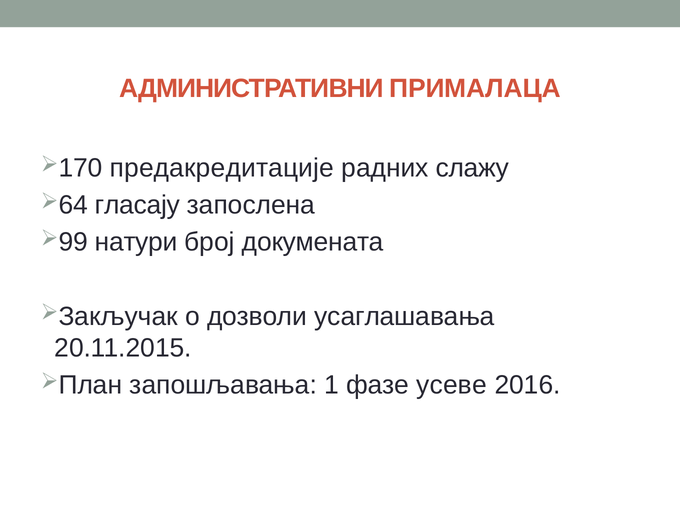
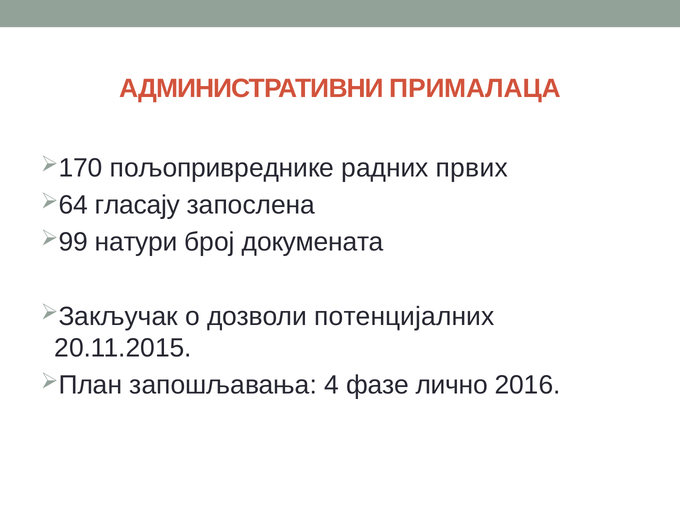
предакредитације: предакредитације -> пољопривреднике (222, 168)
слажу: слажу -> првих (472, 168)
усаглашавања: усаглашавања -> потенцијалних (404, 316)
1: 1 -> 4 (332, 385)
усеве: усеве -> лично (452, 385)
